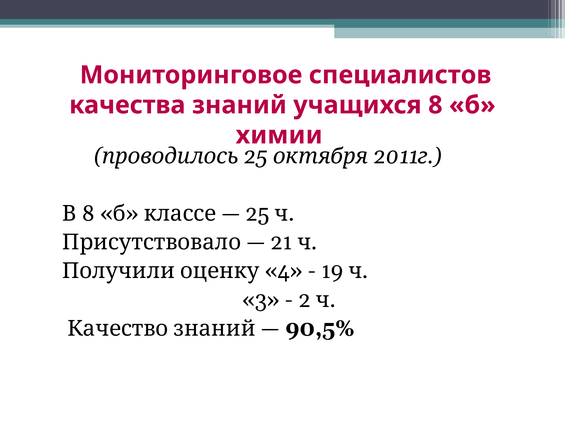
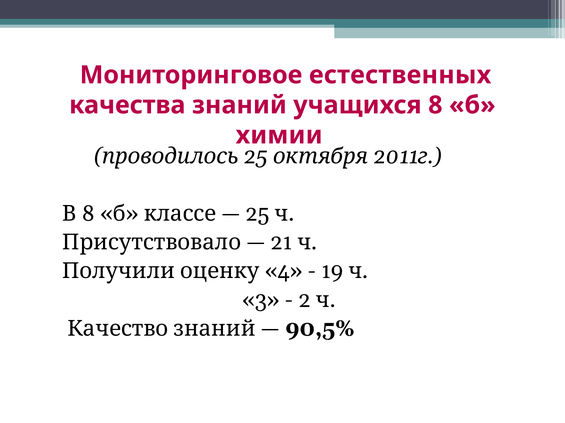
специалистов: специалистов -> естественных (400, 75)
